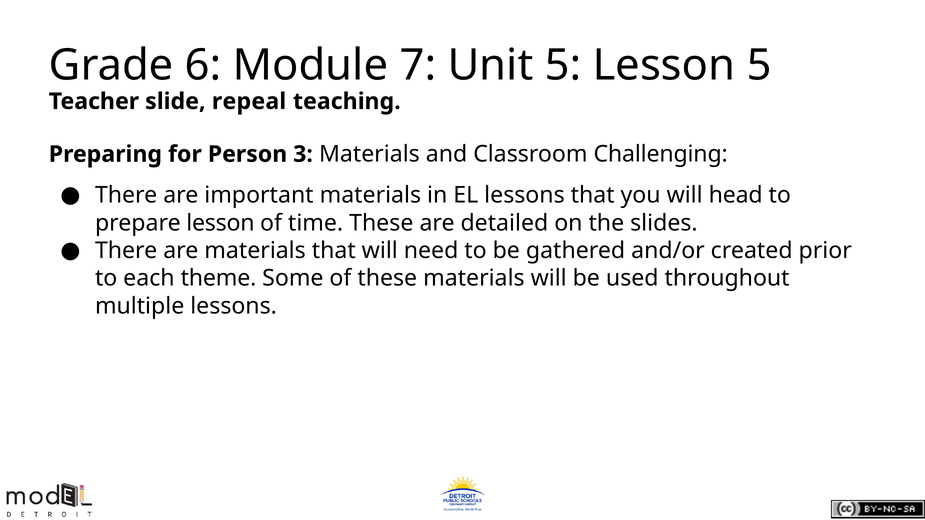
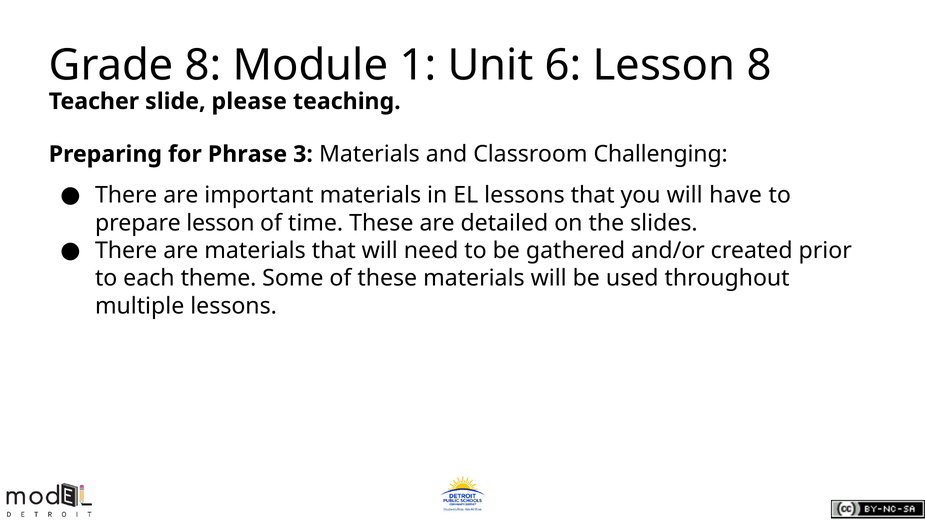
Grade 6: 6 -> 8 (203, 65)
7: 7 -> 1 (418, 65)
Unit 5: 5 -> 6 (563, 65)
Lesson 5: 5 -> 8 (759, 65)
repeal: repeal -> please (249, 101)
Person: Person -> Phrase (247, 154)
head: head -> have (736, 195)
